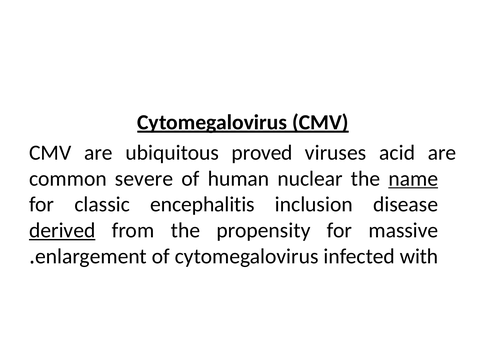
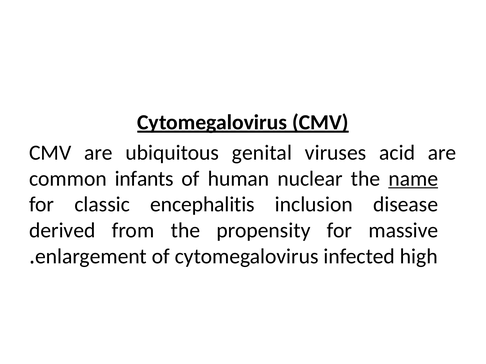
proved: proved -> genital (262, 153)
severe: severe -> infants (144, 179)
derived underline: present -> none (62, 231)
with: with -> high (419, 257)
